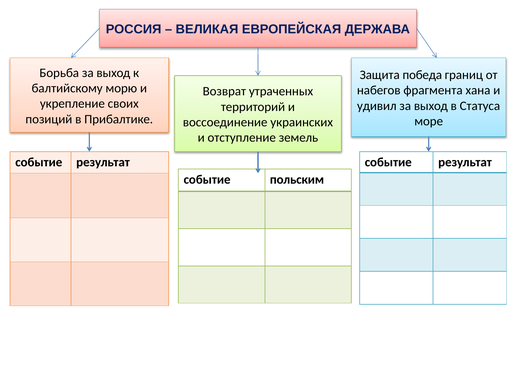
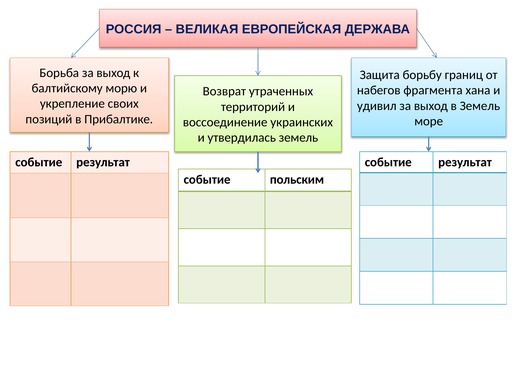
победа: победа -> борьбу (422, 75)
в Статуса: Статуса -> Земель (480, 106)
отступление: отступление -> утвердилась (242, 138)
